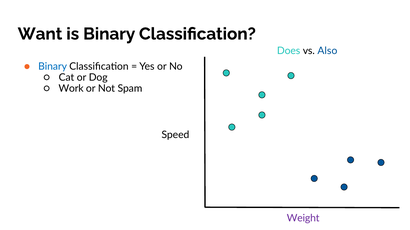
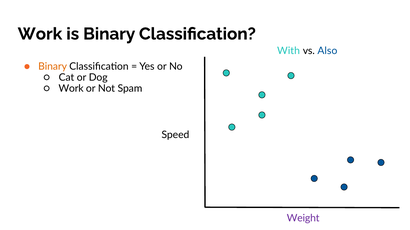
Want: Want -> Work (40, 34)
Does: Does -> With (289, 51)
Binary colour: blue -> orange (53, 66)
